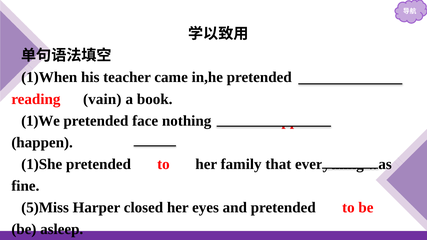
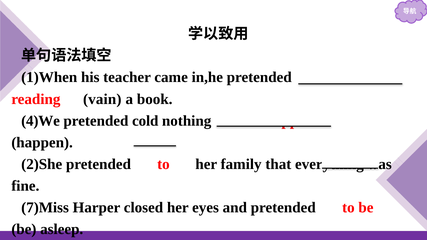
1)We: 1)We -> 4)We (41, 121)
face: face -> cold (145, 121)
1)She: 1)She -> 2)She (42, 164)
5)Miss: 5)Miss -> 7)Miss (45, 208)
